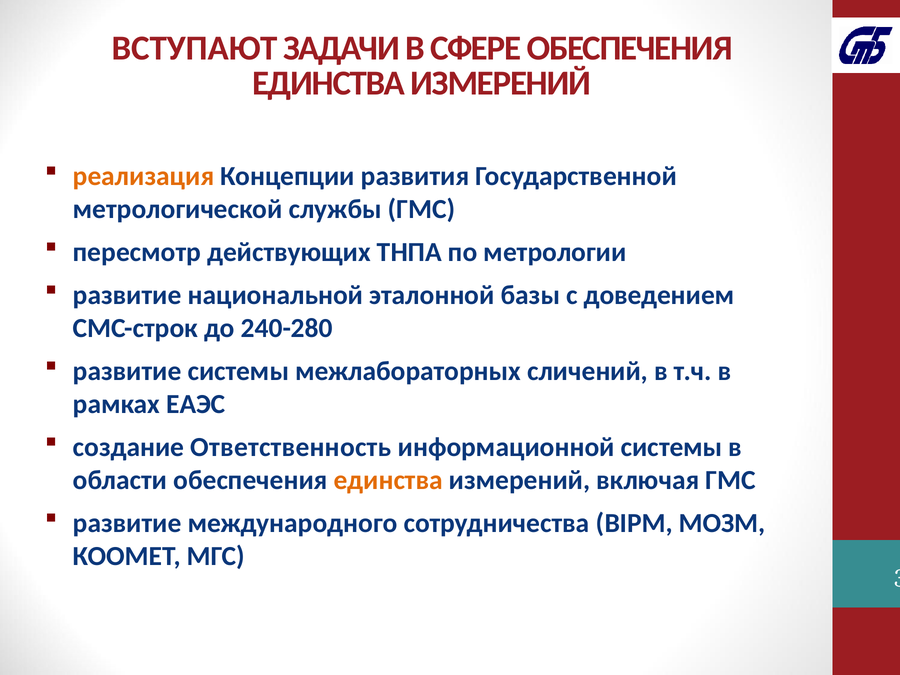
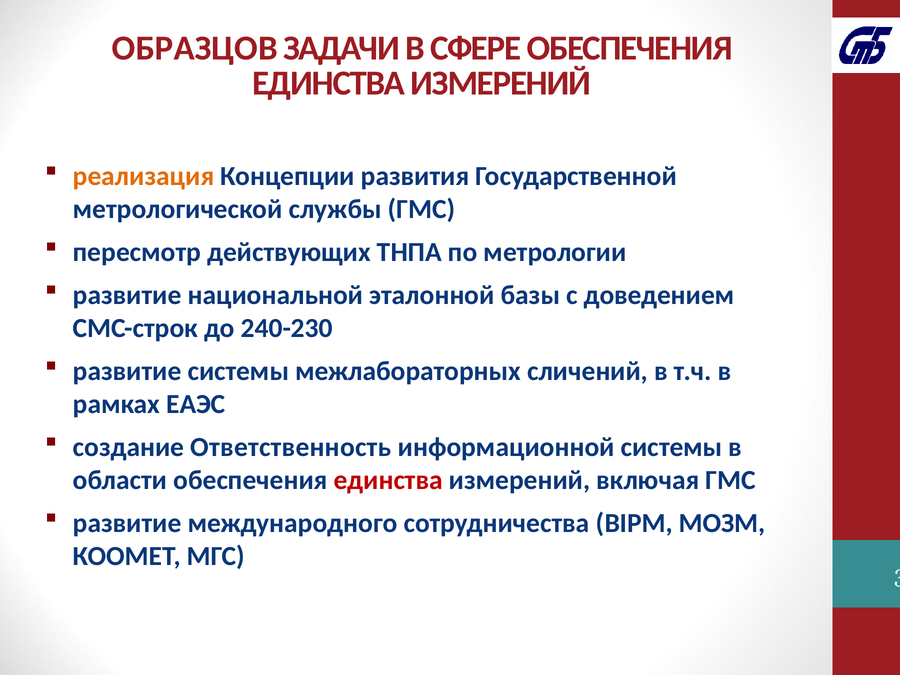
ВСТУПАЮТ: ВСТУПАЮТ -> ОБРАЗЦОВ (195, 48)
240-280: 240-280 -> 240-230 (287, 328)
единства colour: orange -> red (388, 480)
